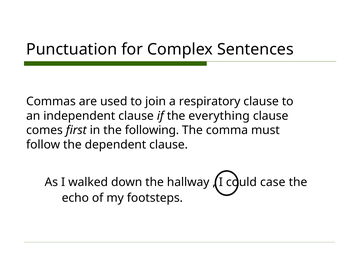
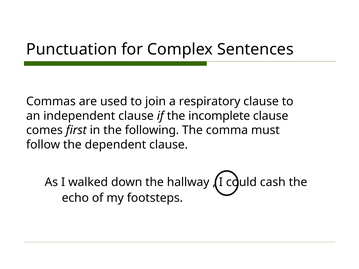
everything: everything -> incomplete (219, 116)
case: case -> cash (273, 182)
